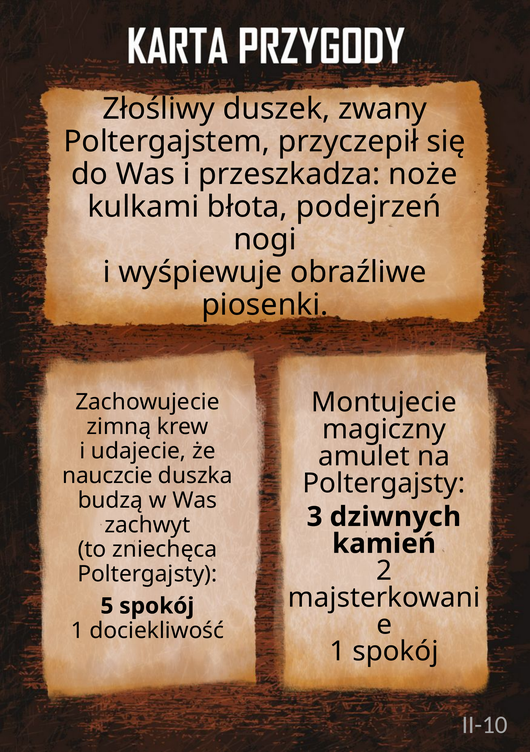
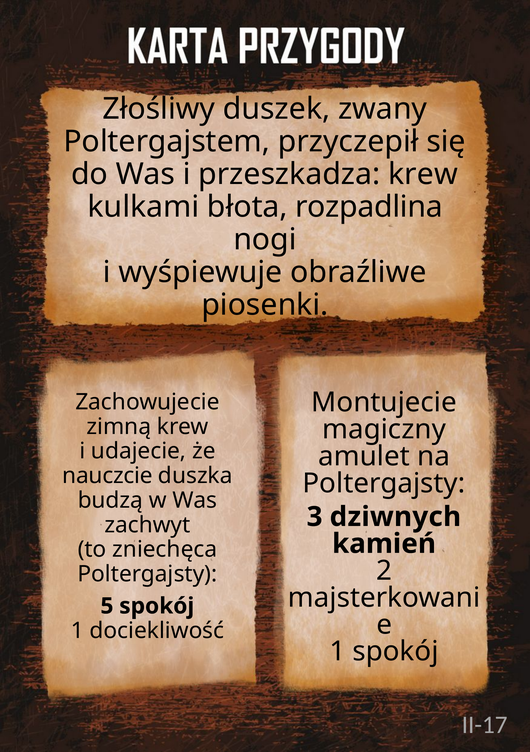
przeszkadza noże: noże -> krew (423, 174)
podejrzeń: podejrzeń -> rozpadlina (369, 207)
II-10: II-10 -> II-17 (485, 726)
